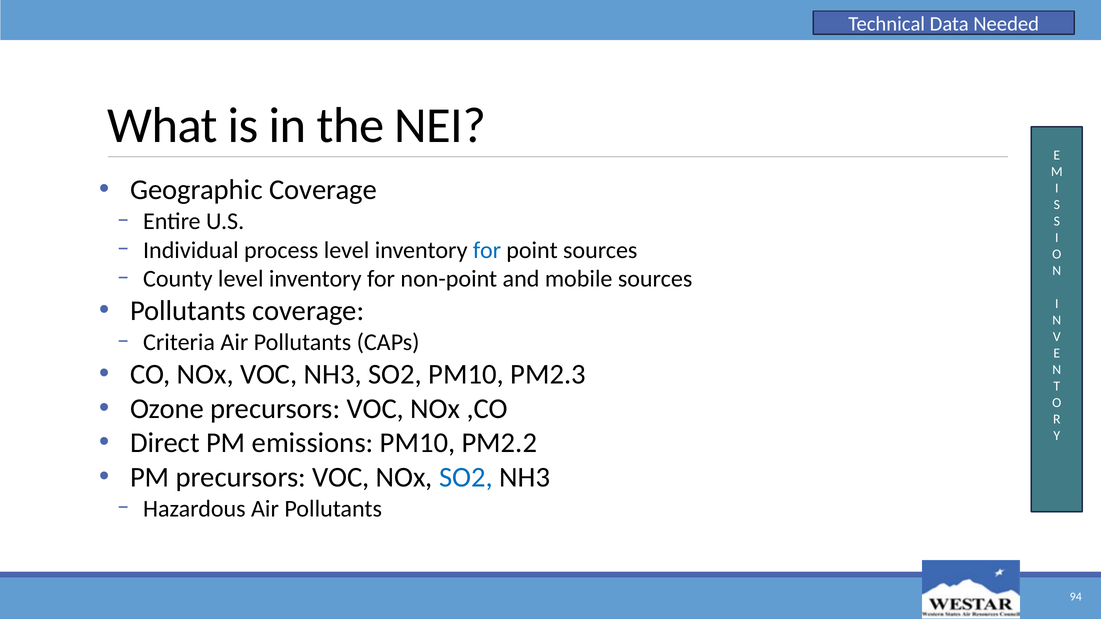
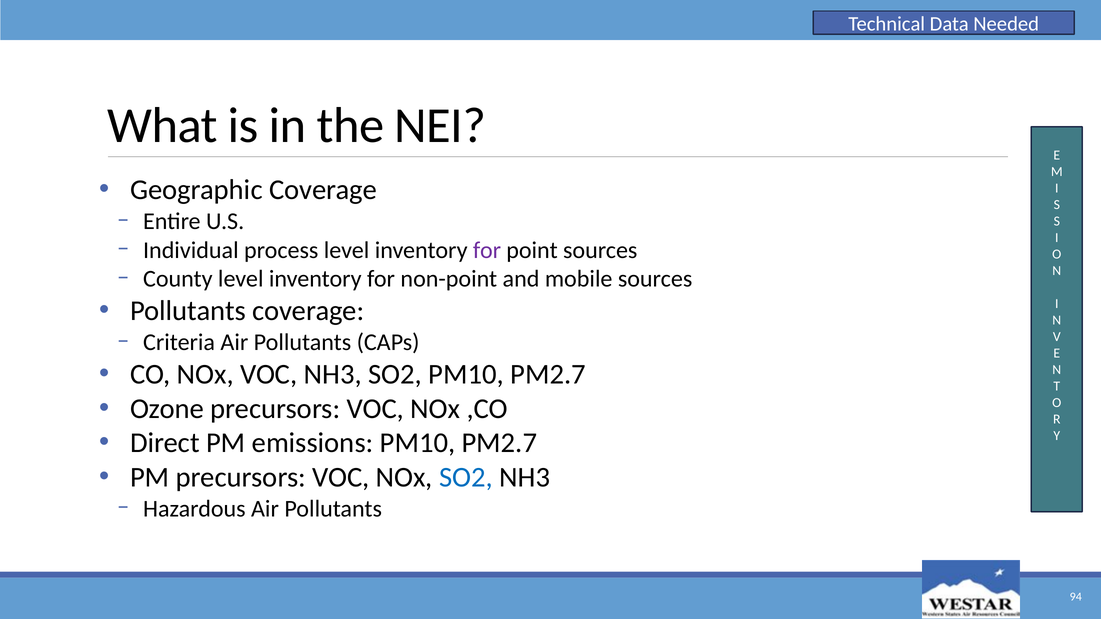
for colour: blue -> purple (487, 250)
SO2 PM10 PM2.3: PM2.3 -> PM2.7 (548, 374)
emissions PM10 PM2.2: PM2.2 -> PM2.7 (499, 443)
